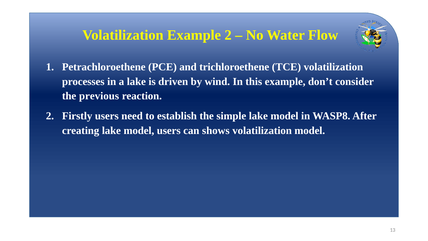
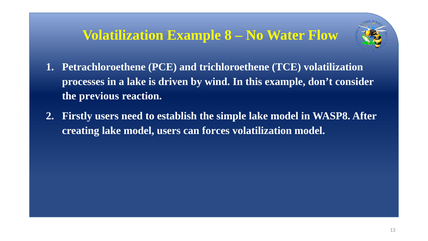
Example 2: 2 -> 8 (228, 35)
shows: shows -> forces (216, 131)
